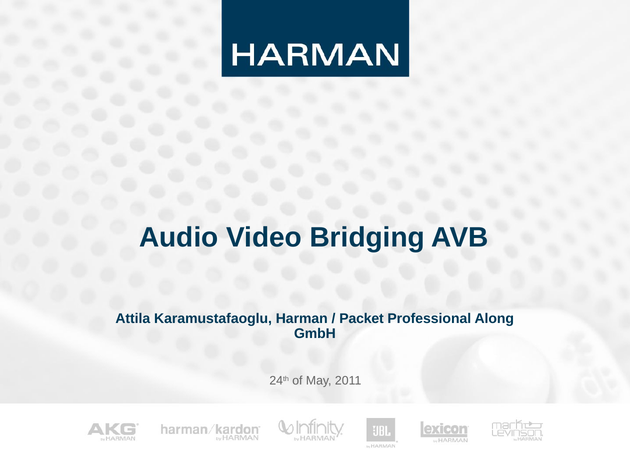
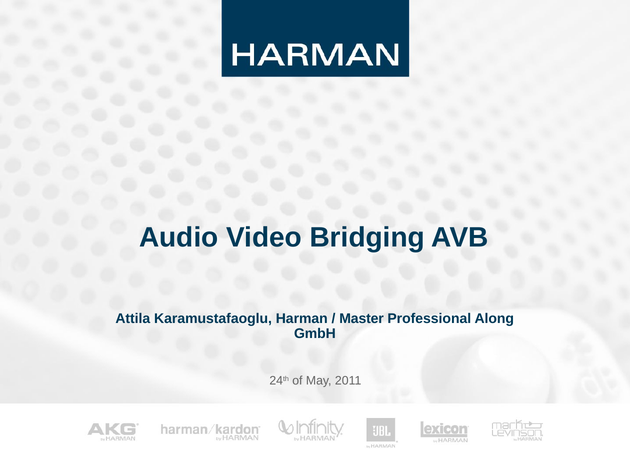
Packet: Packet -> Master (362, 318)
